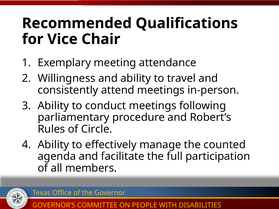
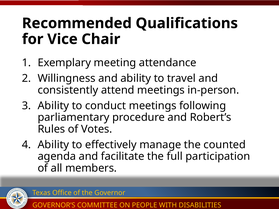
Circle: Circle -> Votes (97, 129)
